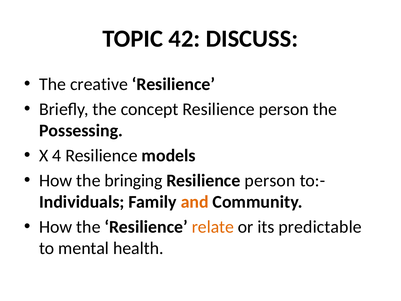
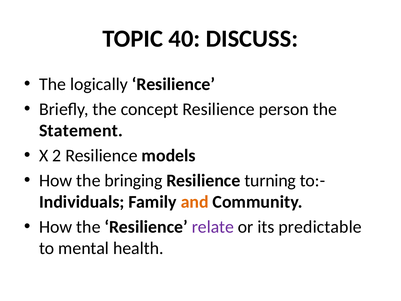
42: 42 -> 40 (184, 39)
creative: creative -> logically (99, 84)
Possessing: Possessing -> Statement (81, 130)
4: 4 -> 2 (57, 155)
person: person -> turning (270, 180)
relate colour: orange -> purple (213, 227)
